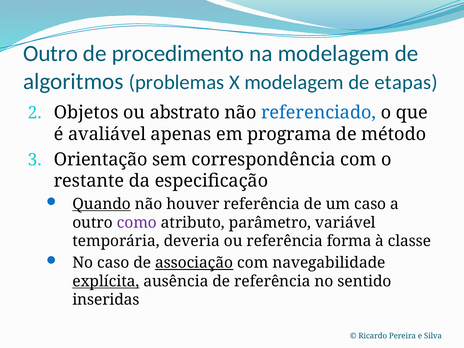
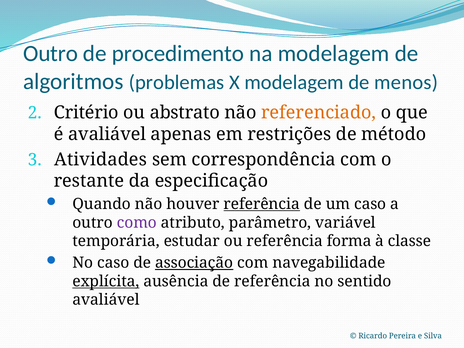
etapas: etapas -> menos (406, 82)
Objetos: Objetos -> Critério (86, 113)
referenciado colour: blue -> orange (319, 113)
programa: programa -> restrições (289, 134)
Orientação: Orientação -> Atividades (101, 159)
Quando underline: present -> none (102, 204)
referência underline: none -> present (262, 204)
deveria: deveria -> estudar (192, 241)
inseridas: inseridas -> avaliável (106, 300)
